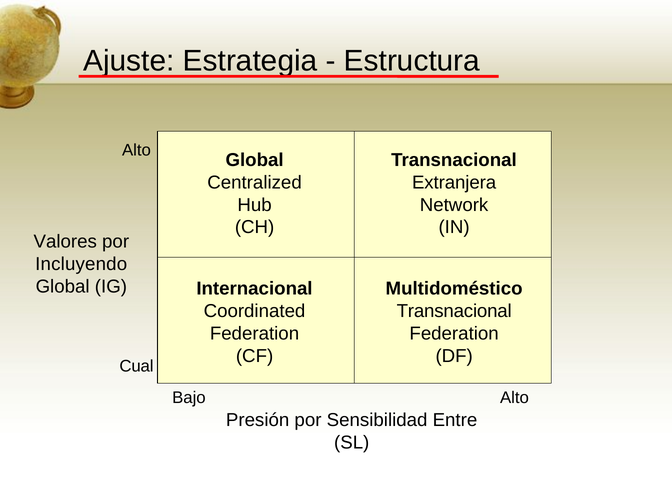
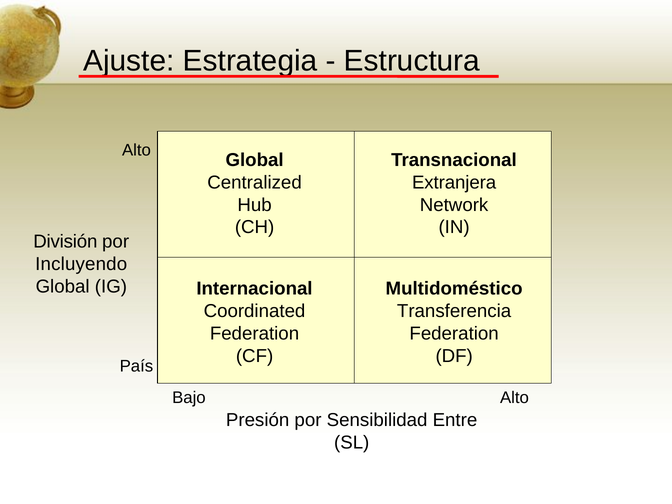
Valores: Valores -> División (65, 242)
Transnacional: Transnacional -> Transferencia (454, 311)
Cual: Cual -> País (136, 366)
